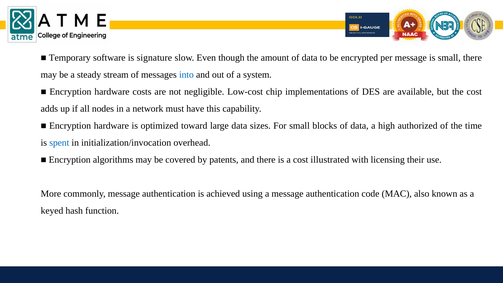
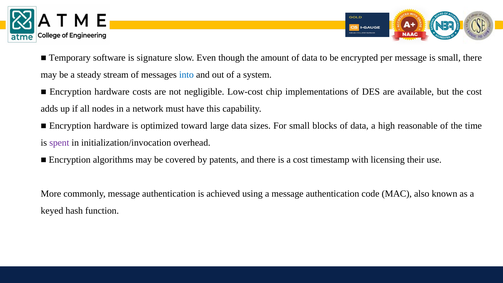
authorized: authorized -> reasonable (418, 126)
spent colour: blue -> purple (59, 143)
illustrated: illustrated -> timestamp (330, 160)
